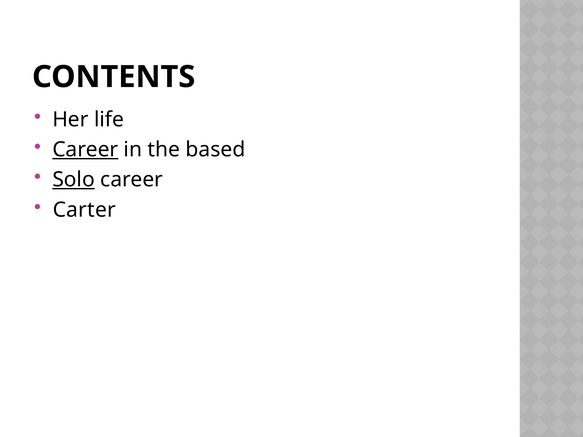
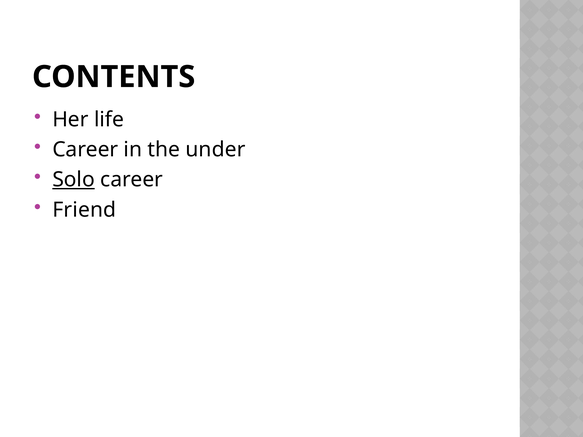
Career underline: present -> none (85, 150)
based: based -> under (215, 150)
Carter: Carter -> Friend (84, 210)
